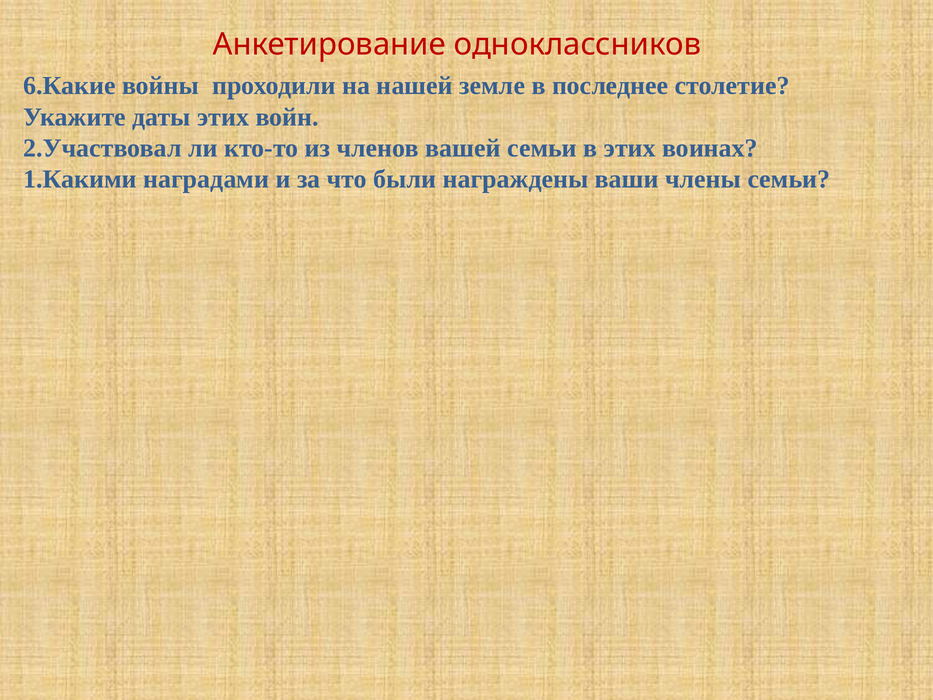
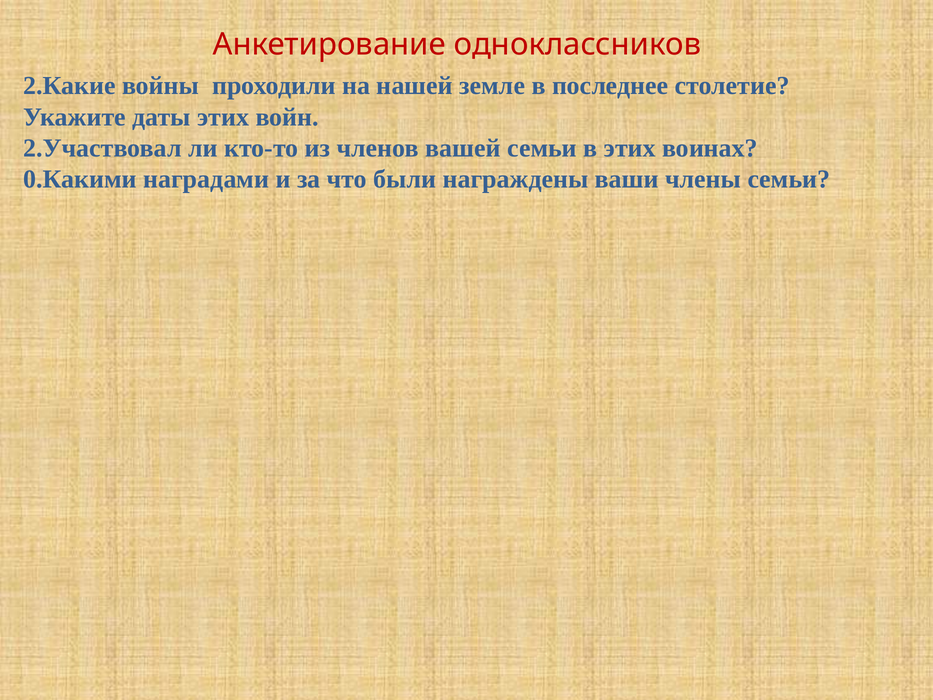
6.Какие: 6.Какие -> 2.Какие (70, 86)
1.Какими: 1.Какими -> 0.Какими (80, 179)
